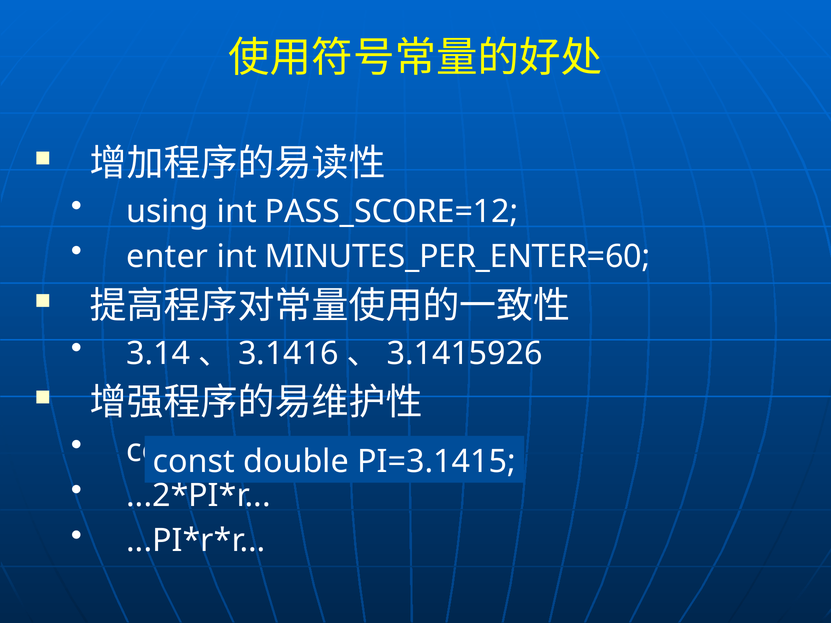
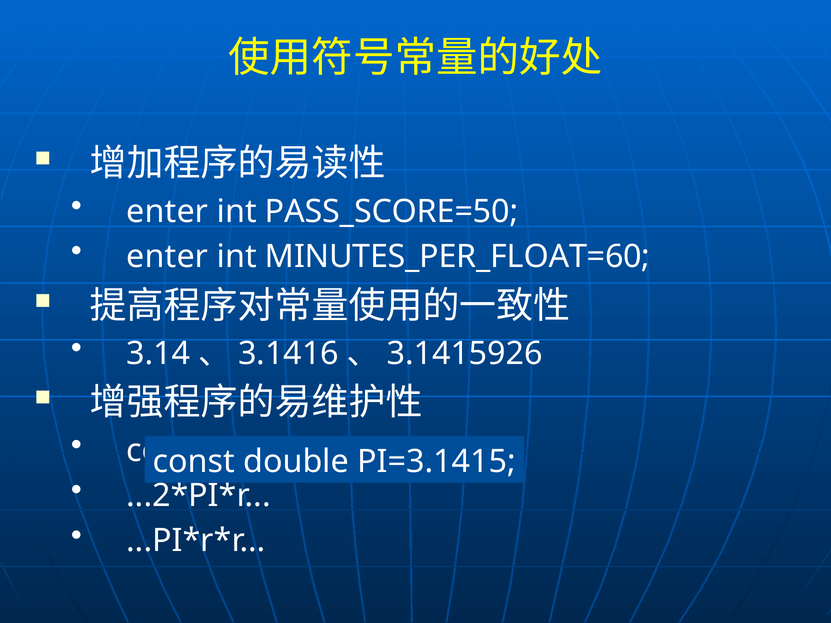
using: using -> enter (167, 211)
PASS_SCORE=12: PASS_SCORE=12 -> PASS_SCORE=50 (392, 211)
MINUTES_PER_ENTER=60: MINUTES_PER_ENTER=60 -> MINUTES_PER_FLOAT=60 (458, 257)
